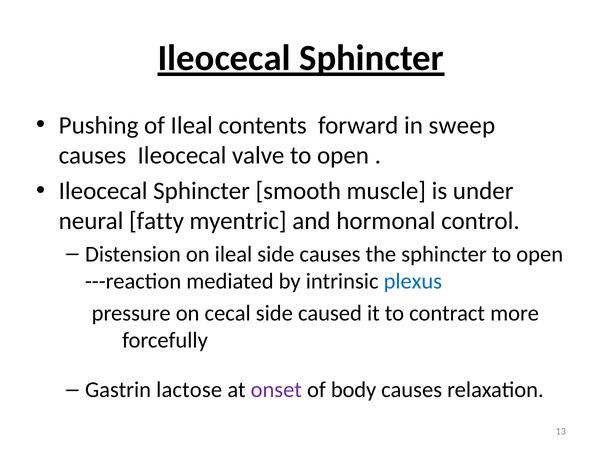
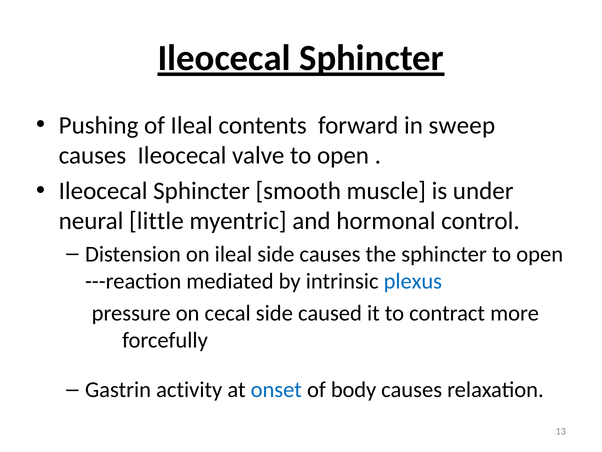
fatty: fatty -> little (156, 221)
lactose: lactose -> activity (189, 390)
onset colour: purple -> blue (276, 390)
